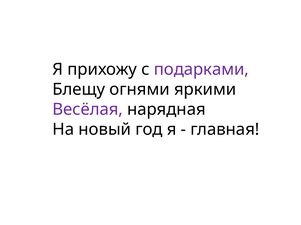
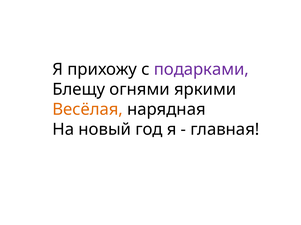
Весёлая colour: purple -> orange (88, 110)
